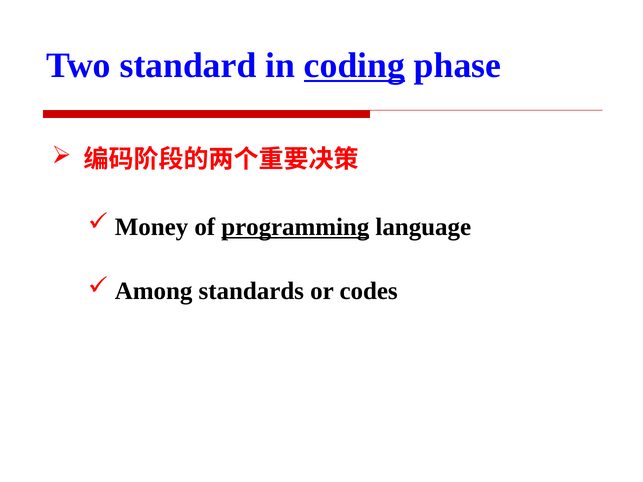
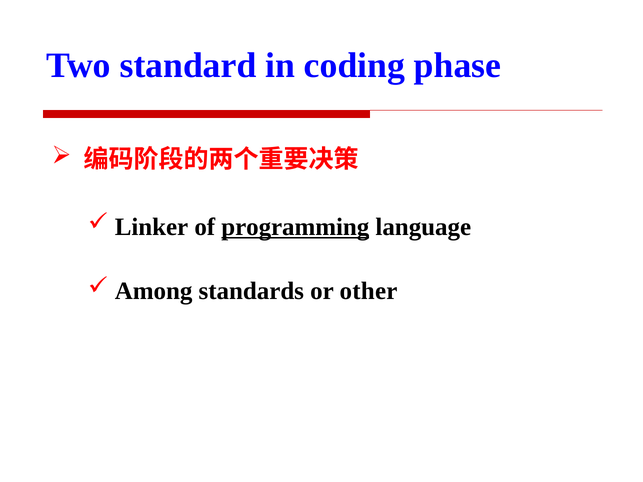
coding underline: present -> none (355, 66)
Money: Money -> Linker (151, 227)
codes: codes -> other (368, 291)
